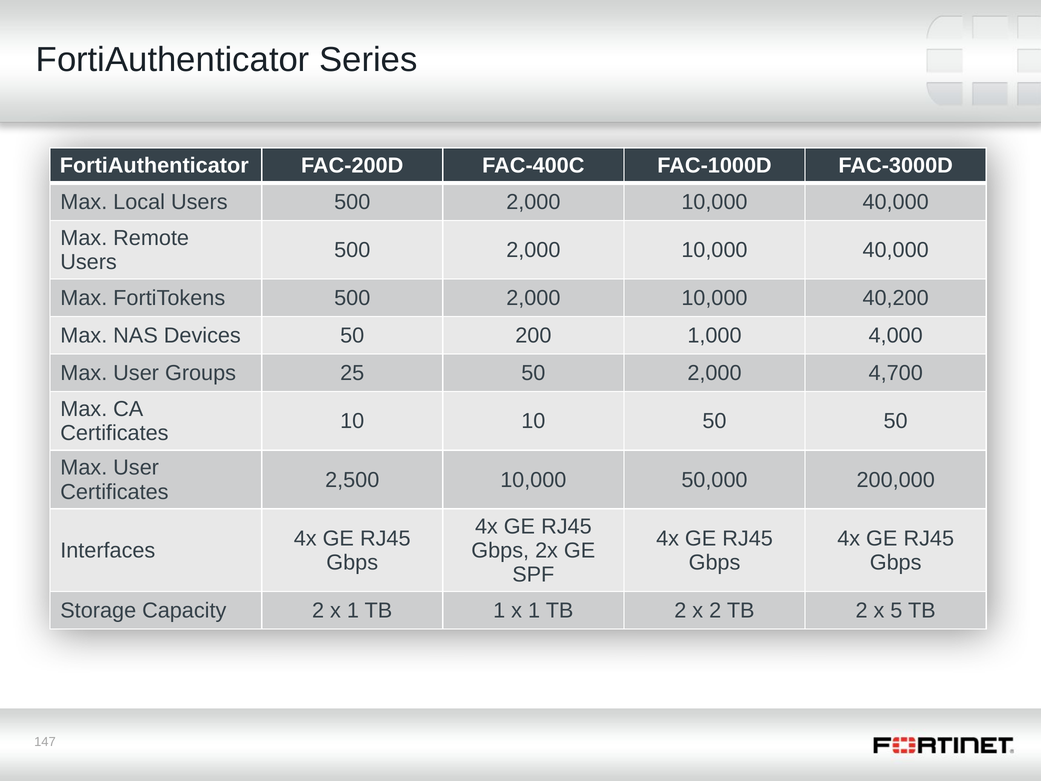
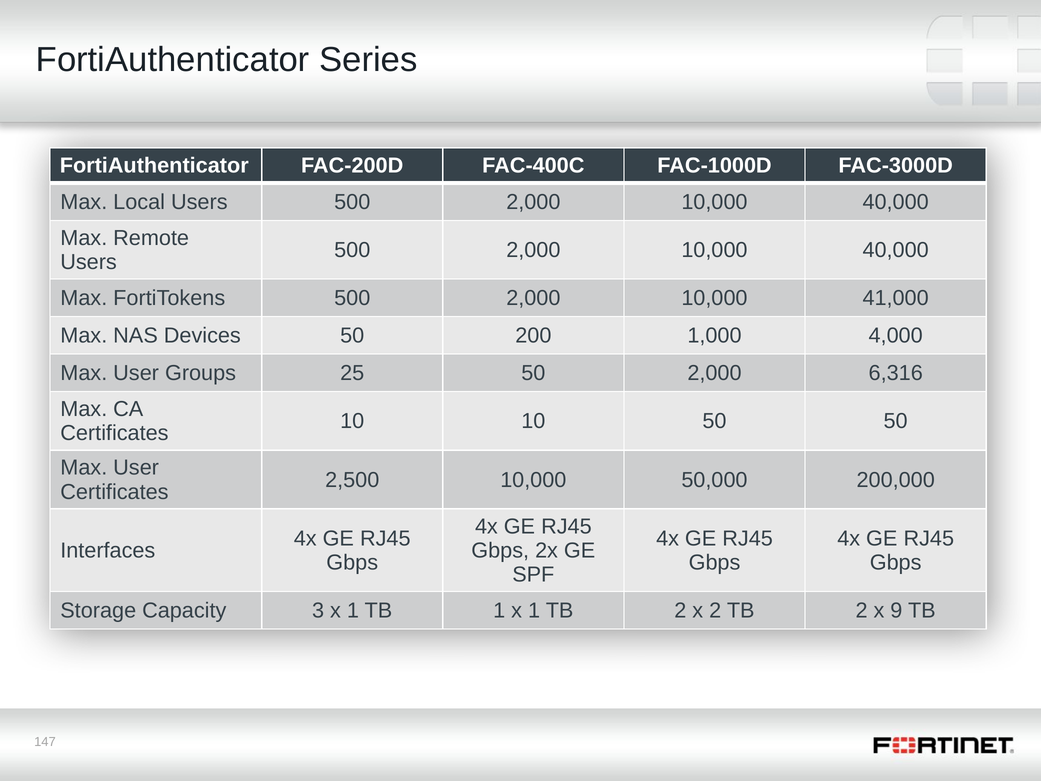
40,200: 40,200 -> 41,000 (896, 298)
4,700: 4,700 -> 6,316 (896, 373)
Capacity 2: 2 -> 3 (318, 611)
5: 5 -> 9 (896, 611)
